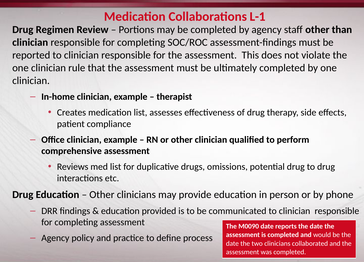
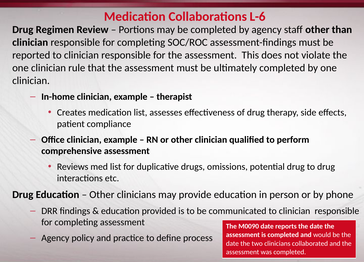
L-1: L-1 -> L-6 (258, 17)
